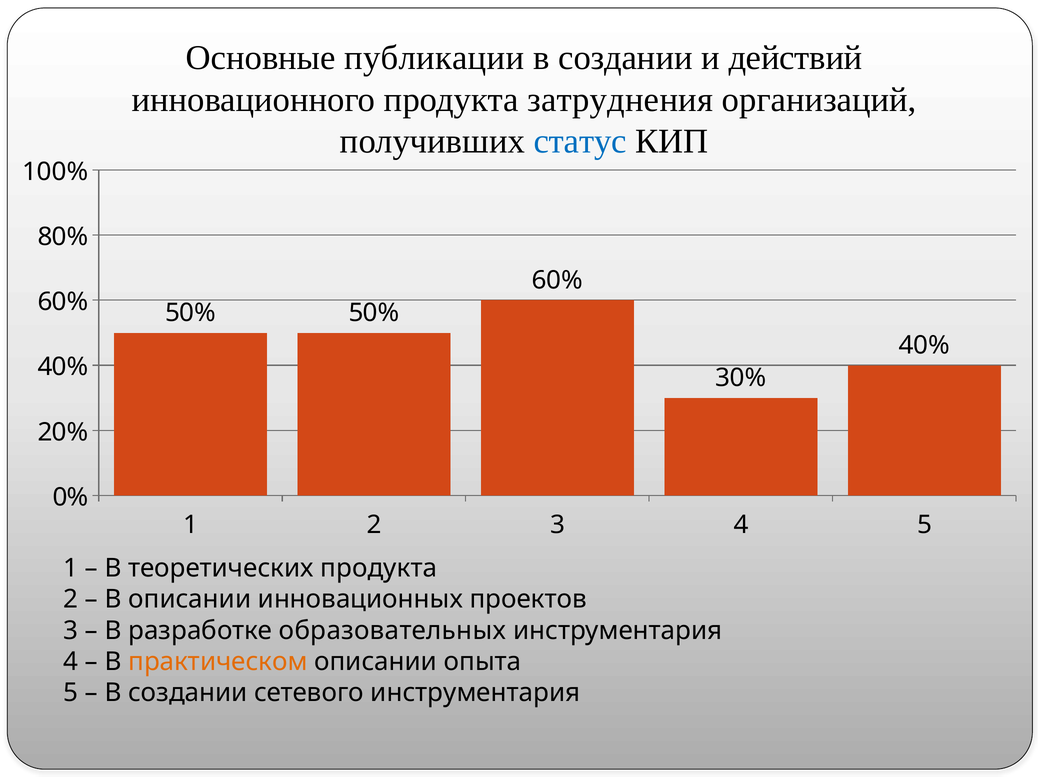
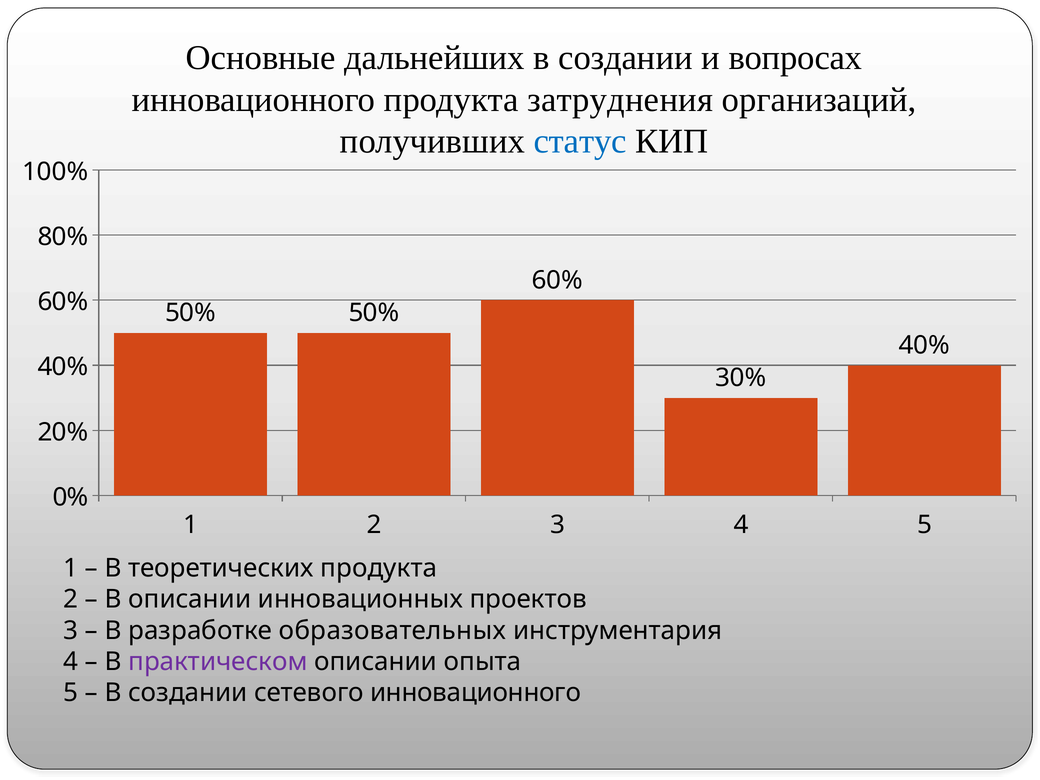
публикации: публикации -> дальнейших (434, 58)
действий: действий -> вопросах (795, 58)
практическом colour: orange -> purple (218, 662)
сетевого инструментария: инструментария -> инновационного (475, 693)
